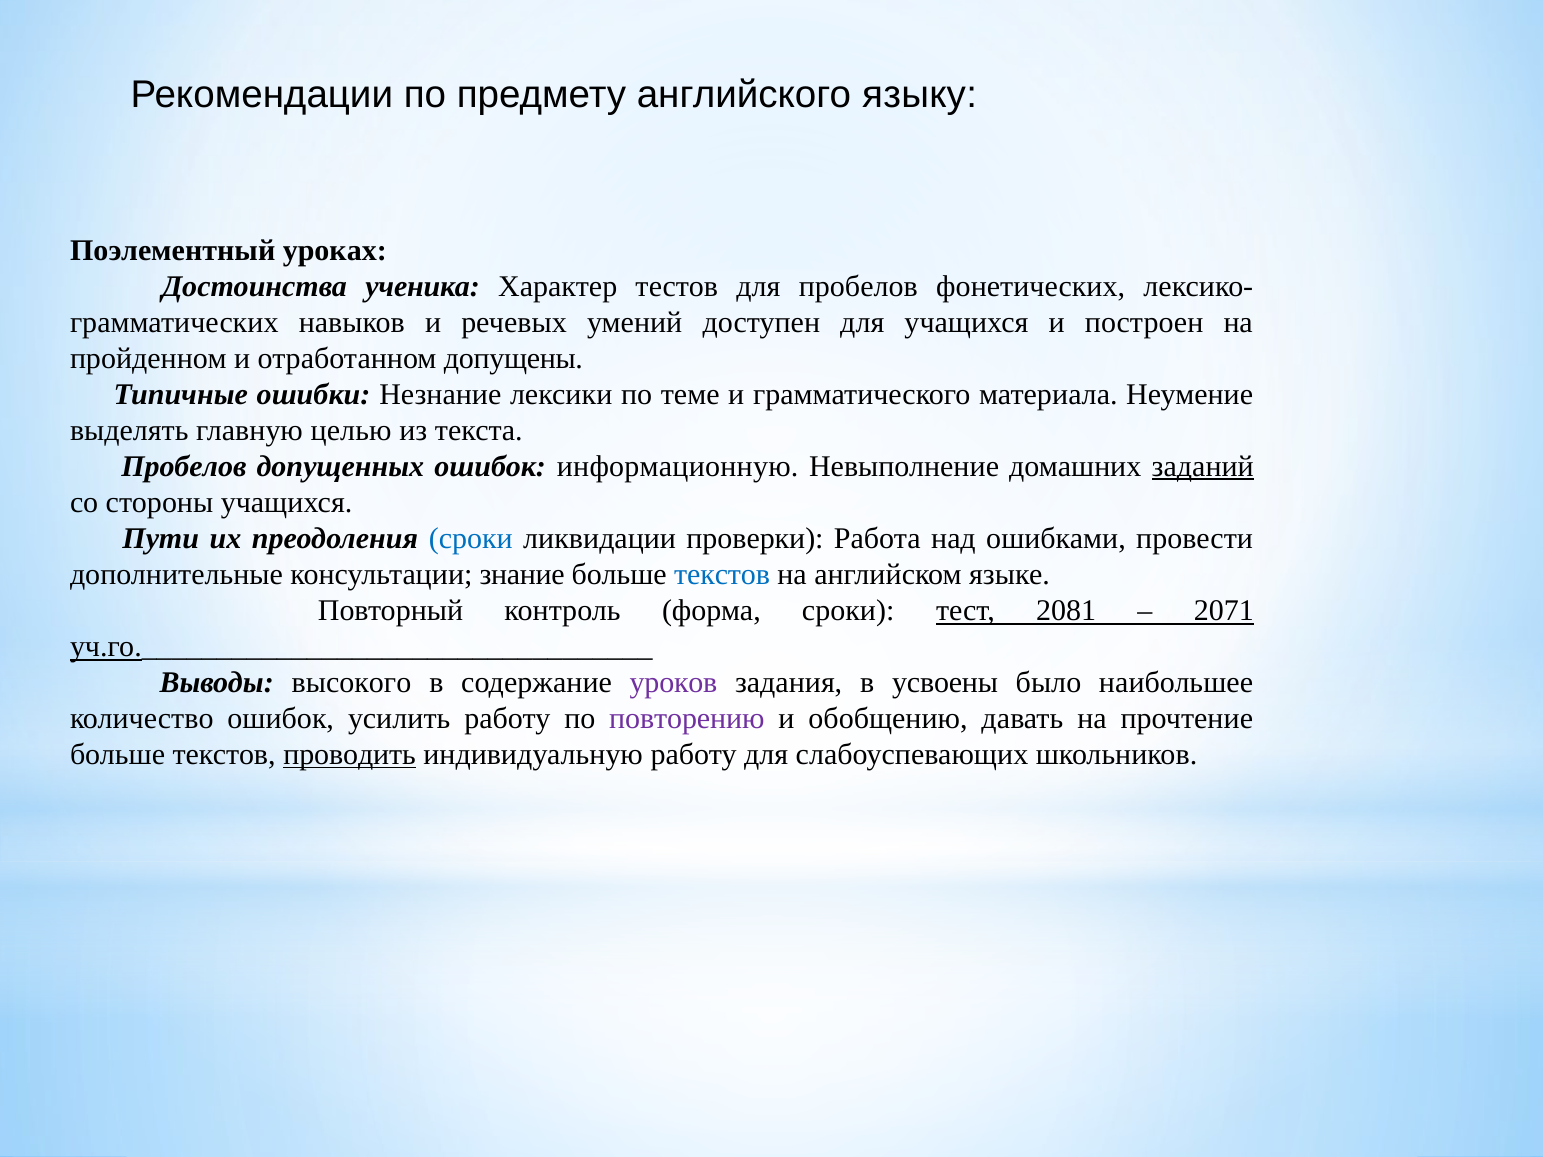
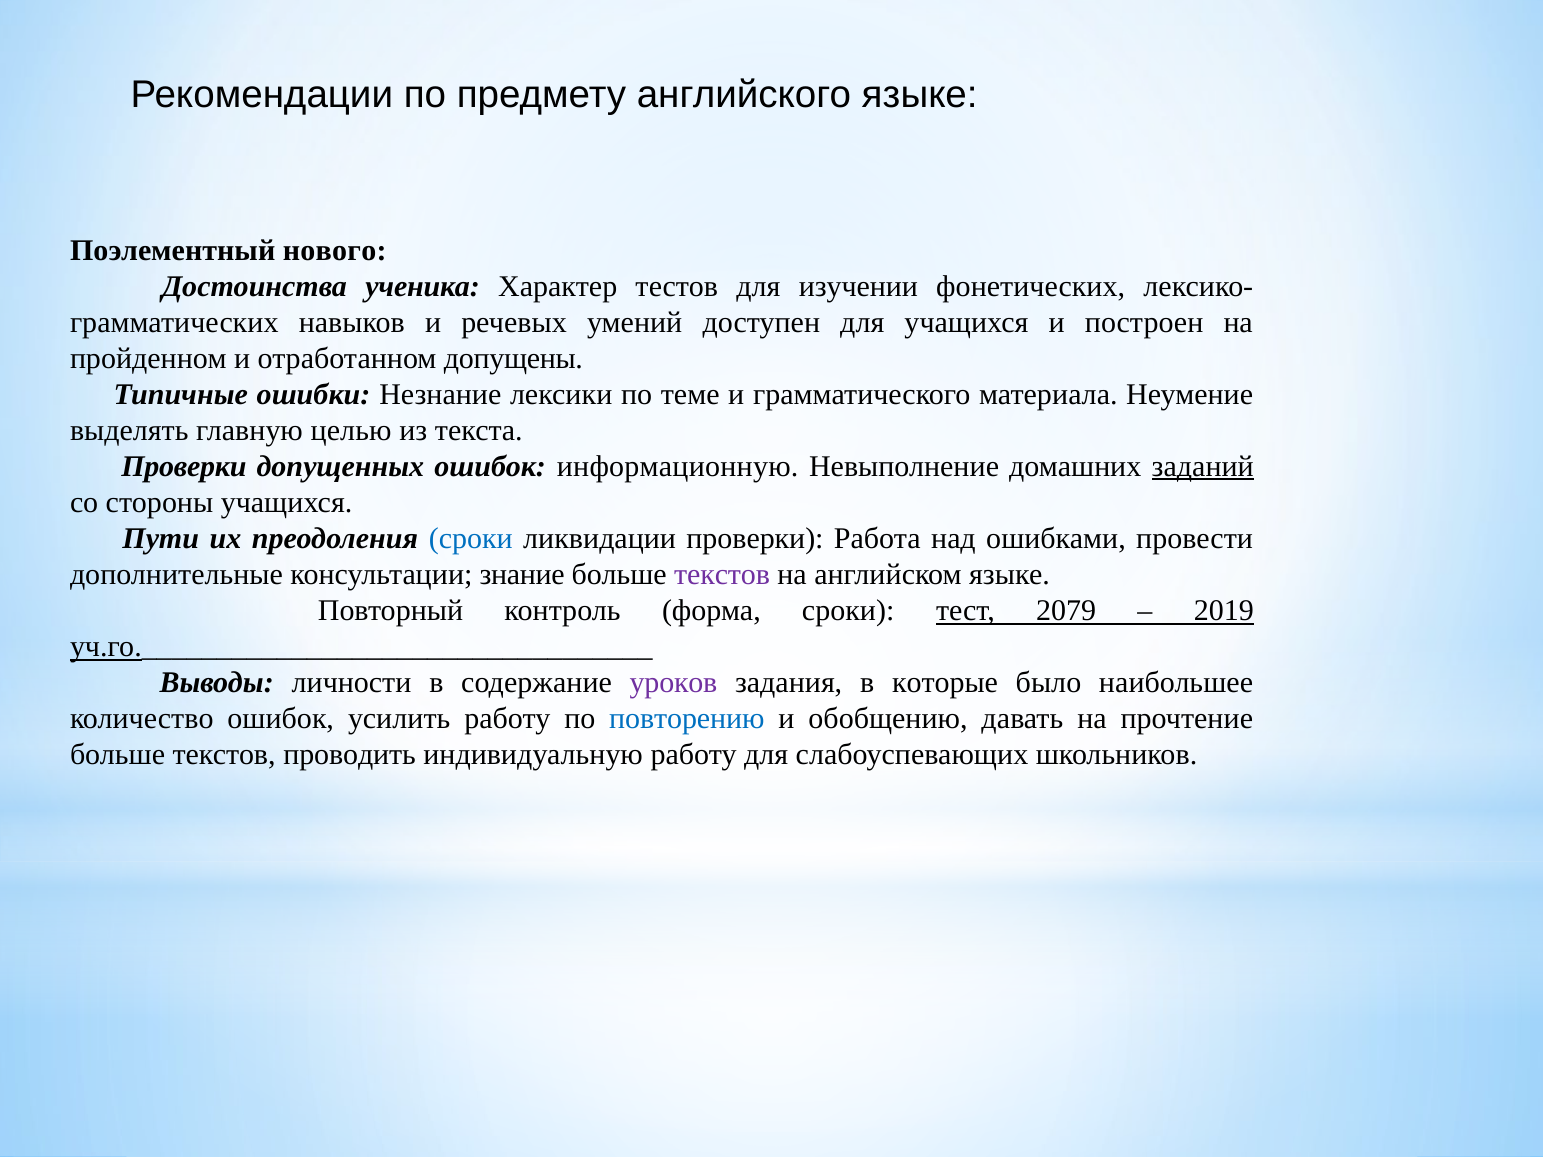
английского языку: языку -> языке (920, 94)
уроках: уроках -> нового (335, 250)
для пробелов: пробелов -> изучении (858, 286)
Пробелов: Пробелов -> Проверки (184, 467)
текстов colour: blue -> purple (722, 575)
2081: 2081 -> 2079 (1066, 611)
2071: 2071 -> 2019 (1224, 611)
высокого: высокого -> личности (352, 683)
усвоены: усвоены -> которые (945, 683)
повторению colour: purple -> blue (687, 719)
проводить underline: present -> none (350, 755)
